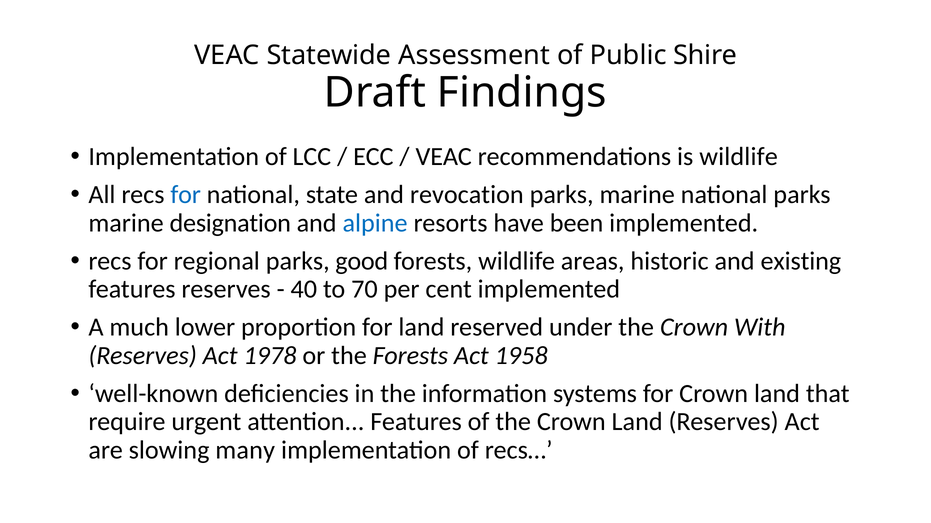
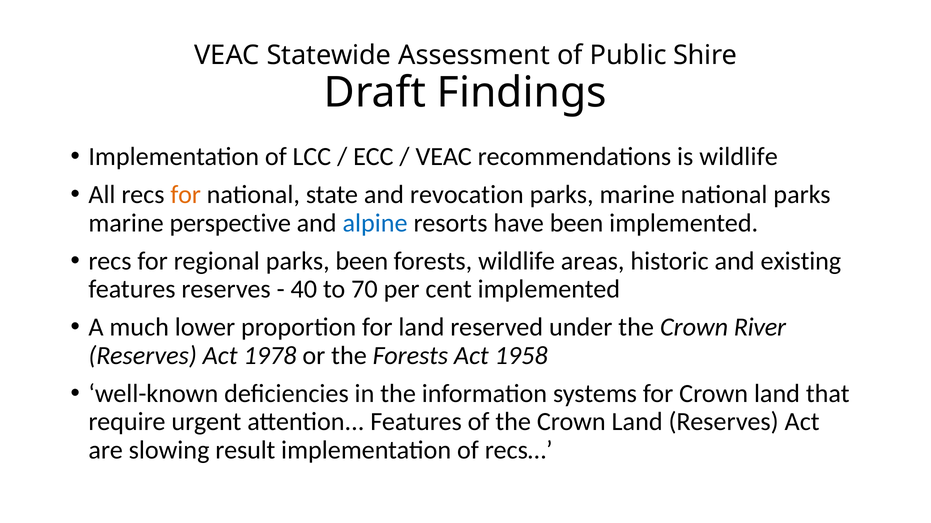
for colour: blue -> orange (186, 195)
designation: designation -> perspective (230, 223)
parks good: good -> been (362, 261)
With: With -> River (760, 328)
many: many -> result (245, 451)
